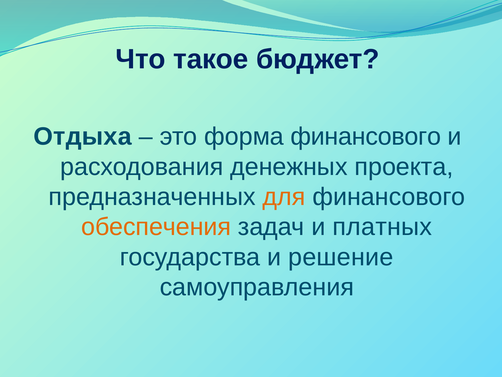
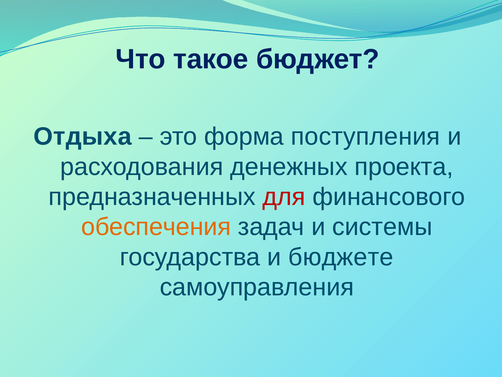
форма финансового: финансового -> поступления (366, 136)
для colour: orange -> red (284, 197)
платных: платных -> системы (382, 227)
решение: решение -> бюджете (341, 257)
